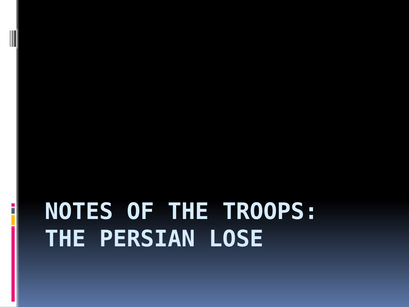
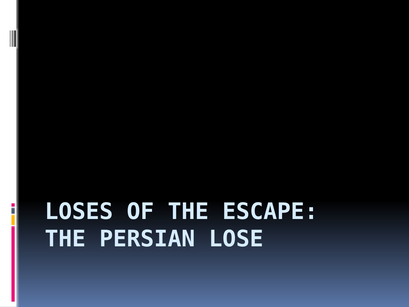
NOTES: NOTES -> LOSES (79, 212)
TROOPS: TROOPS -> ESCAPE (270, 212)
